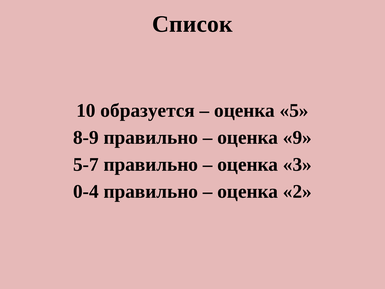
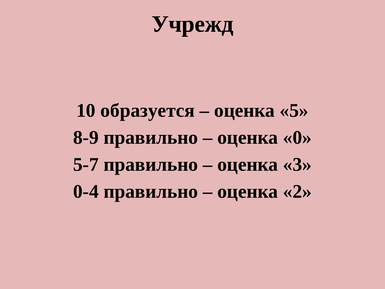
Список: Список -> Учрежд (193, 24)
9: 9 -> 0 (297, 137)
